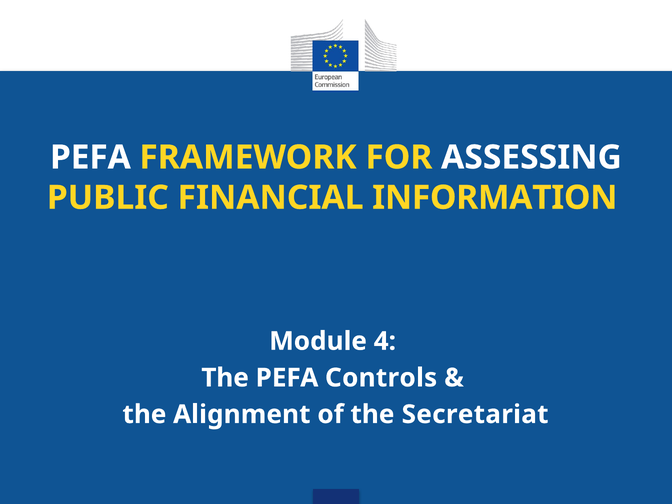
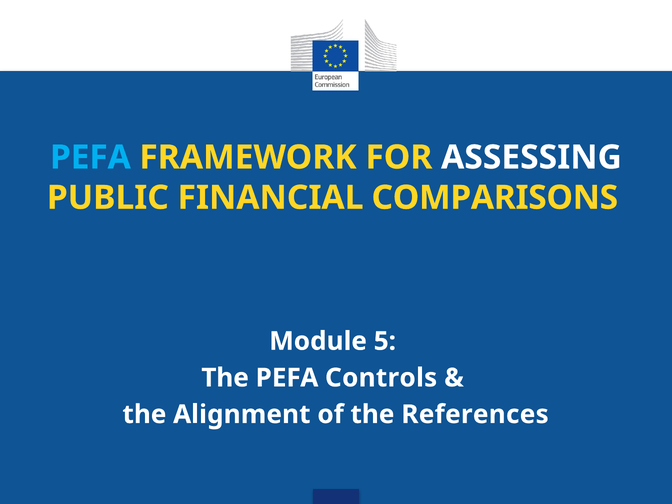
PEFA colour: white -> light blue (90, 157)
INFORMATION: INFORMATION -> COMPARISONS (495, 198)
4: 4 -> 5 (385, 341)
Secretariat: Secretariat -> References (475, 414)
